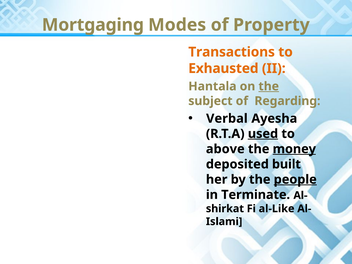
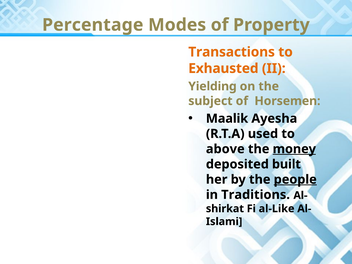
Mortgaging: Mortgaging -> Percentage (93, 25)
Hantala: Hantala -> Yielding (212, 86)
the underline: present -> none (269, 86)
Regarding: Regarding -> Horsemen (287, 101)
Verbal: Verbal -> Maalik (227, 119)
used underline: present -> none (263, 134)
Terminate: Terminate -> Traditions (256, 195)
